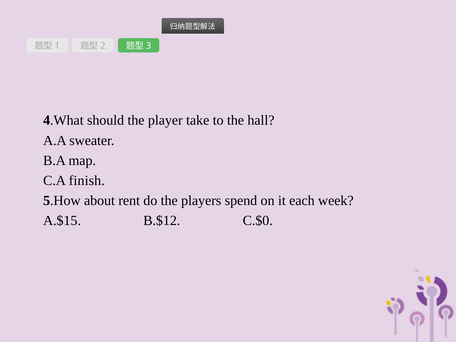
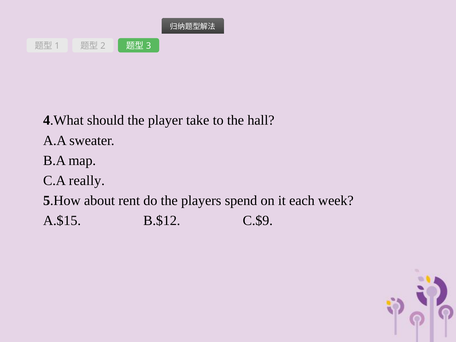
finish: finish -> really (87, 181)
C.$0: C.$0 -> C.$9 (258, 221)
